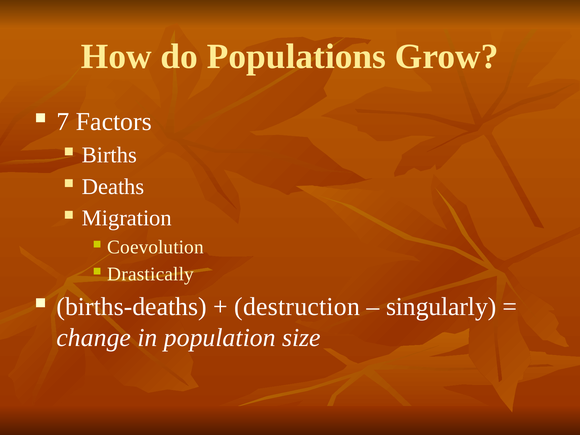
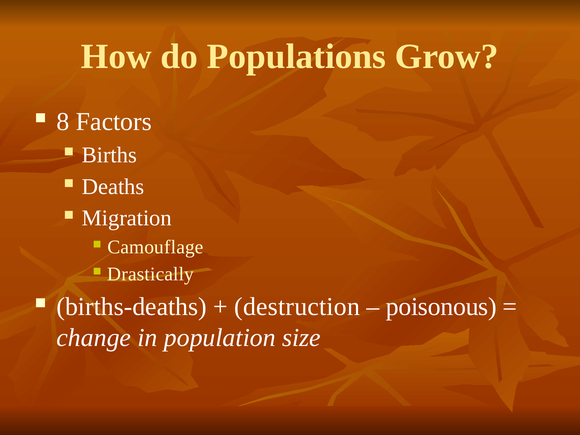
7: 7 -> 8 (63, 122)
Coevolution: Coevolution -> Camouflage (155, 247)
singularly: singularly -> poisonous (441, 307)
